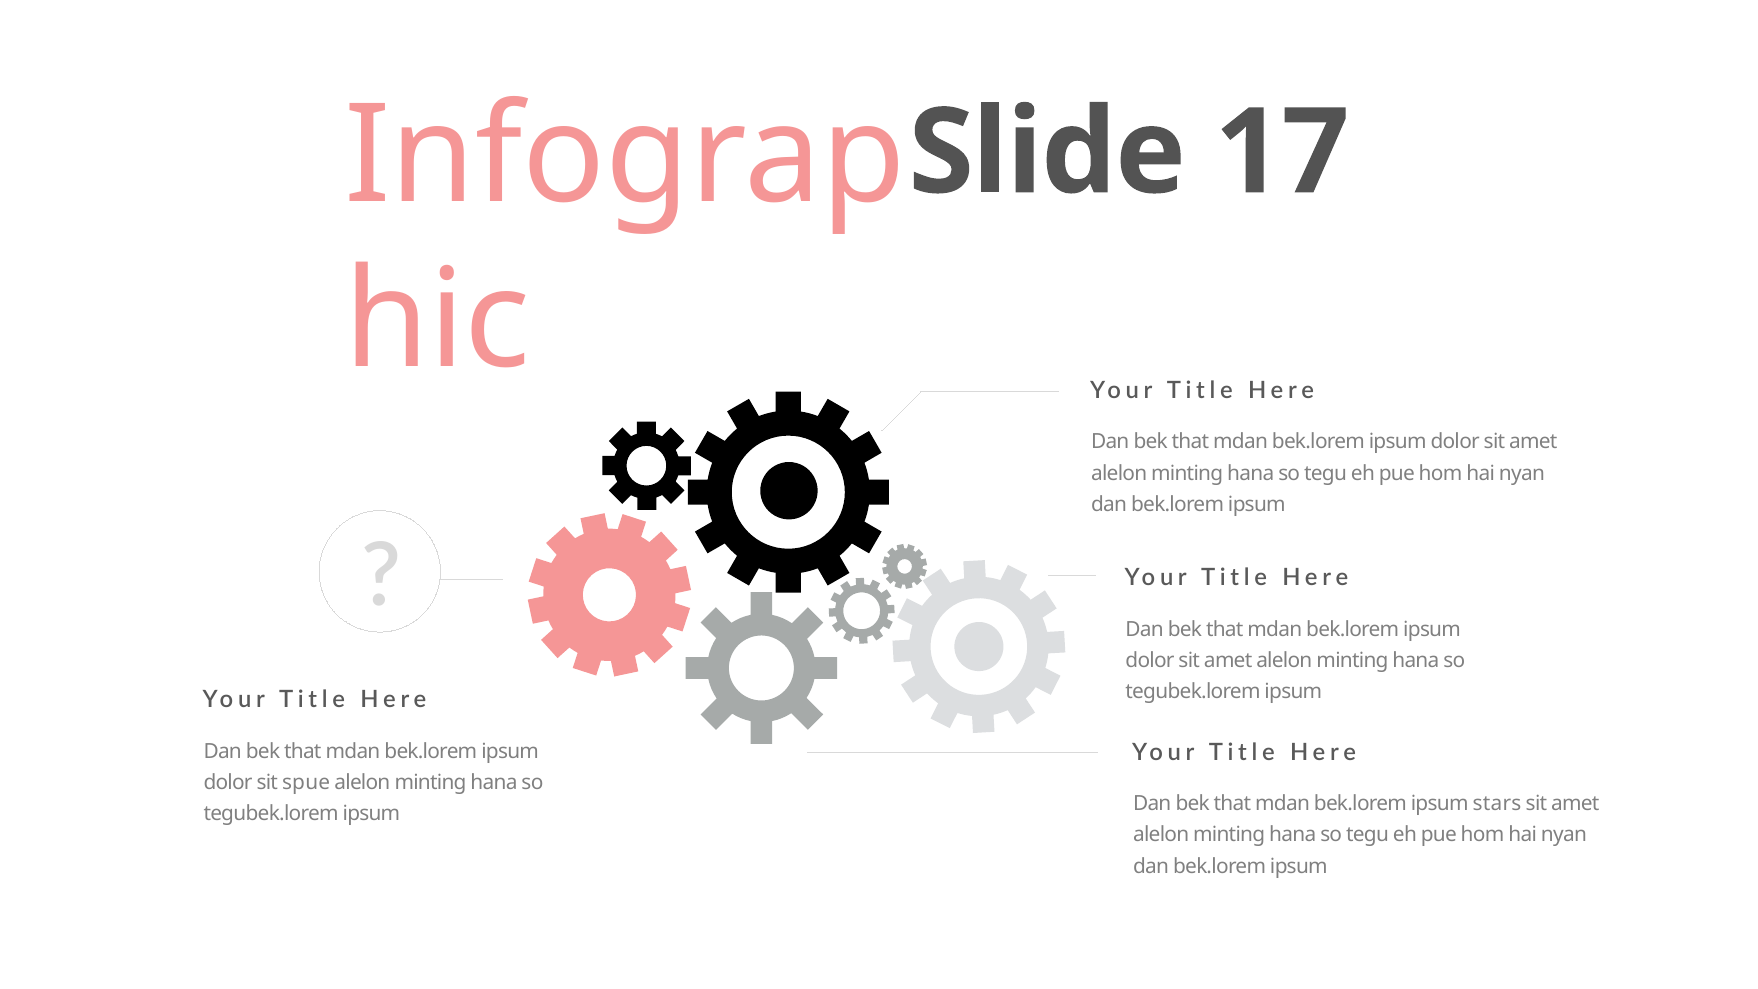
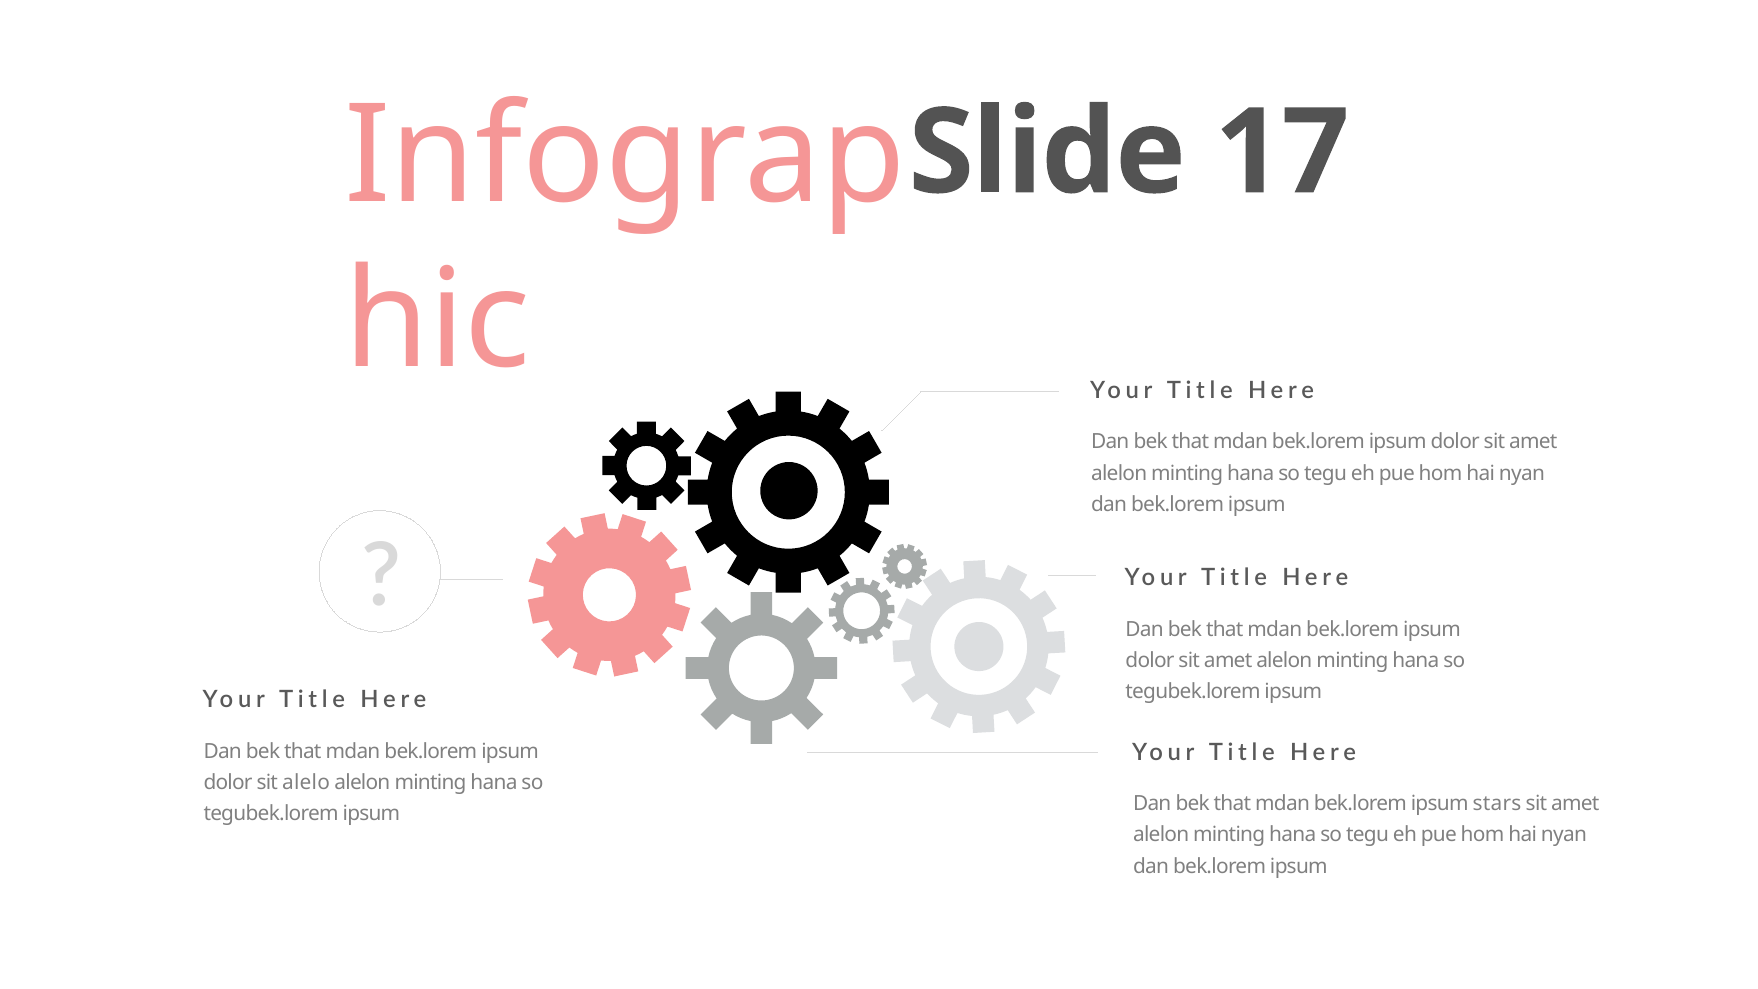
spue: spue -> alelo (306, 782)
